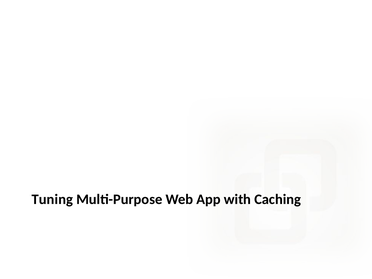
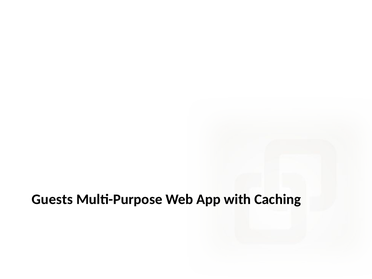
Tuning: Tuning -> Guests (52, 199)
